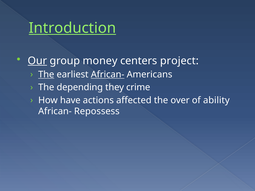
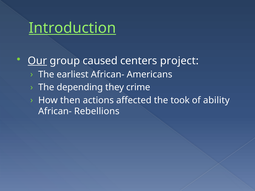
money: money -> caused (100, 61)
The underline: present -> none (46, 75)
African- underline: present -> none (108, 75)
have: have -> then (70, 100)
over: over -> took (180, 100)
Repossess: Repossess -> Rebellions (97, 111)
